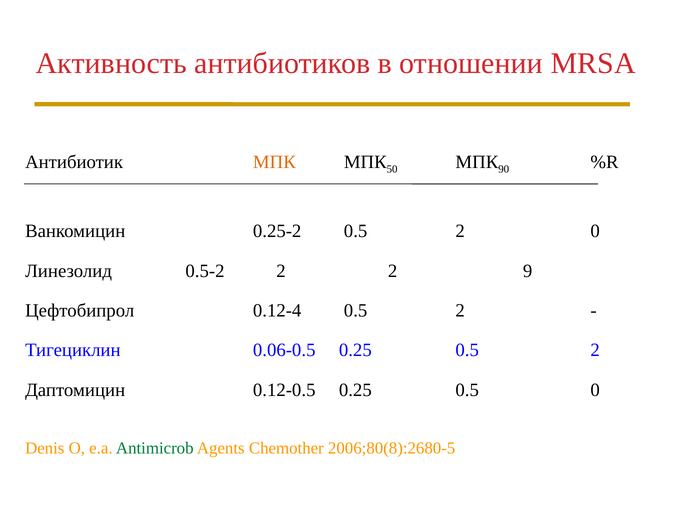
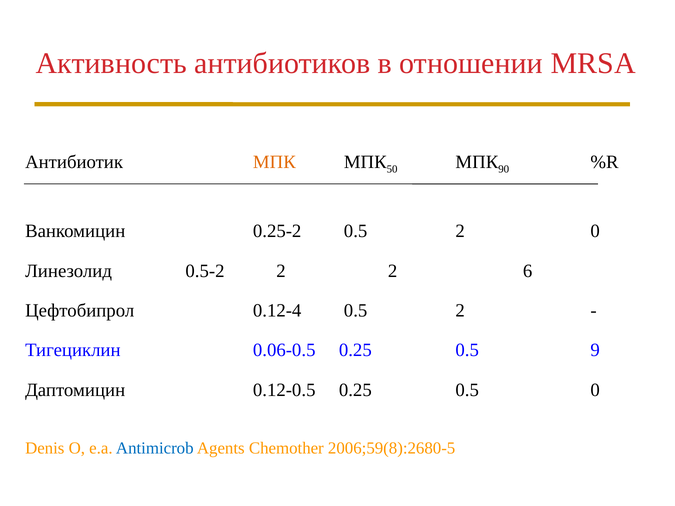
9: 9 -> 6 (528, 271)
0.25 0.5 2: 2 -> 9 (595, 350)
Antimicrob colour: green -> blue (155, 448)
2006;80(8):2680-5: 2006;80(8):2680-5 -> 2006;59(8):2680-5 (392, 448)
